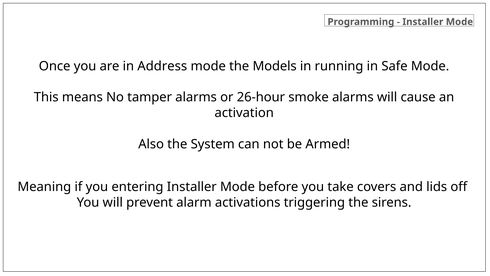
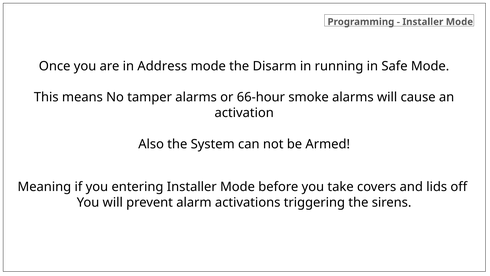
Models: Models -> Disarm (275, 66)
26-hour: 26-hour -> 66-hour (261, 97)
